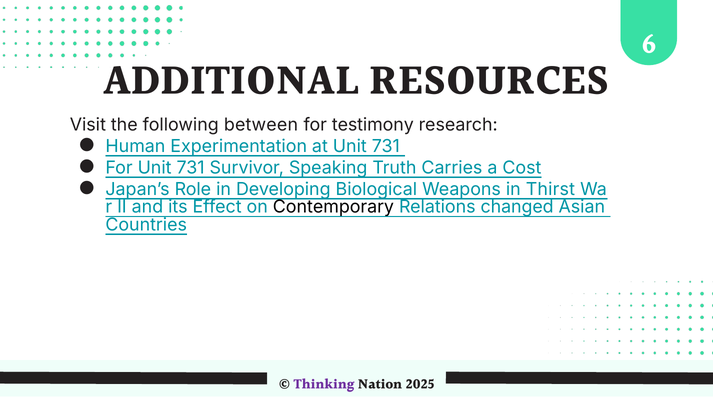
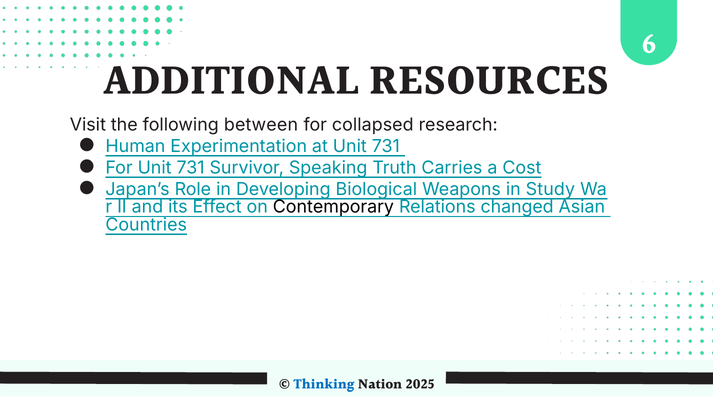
testimony: testimony -> collapsed (373, 125)
Thirst: Thirst -> Study (550, 189)
Thinking colour: purple -> blue (324, 385)
